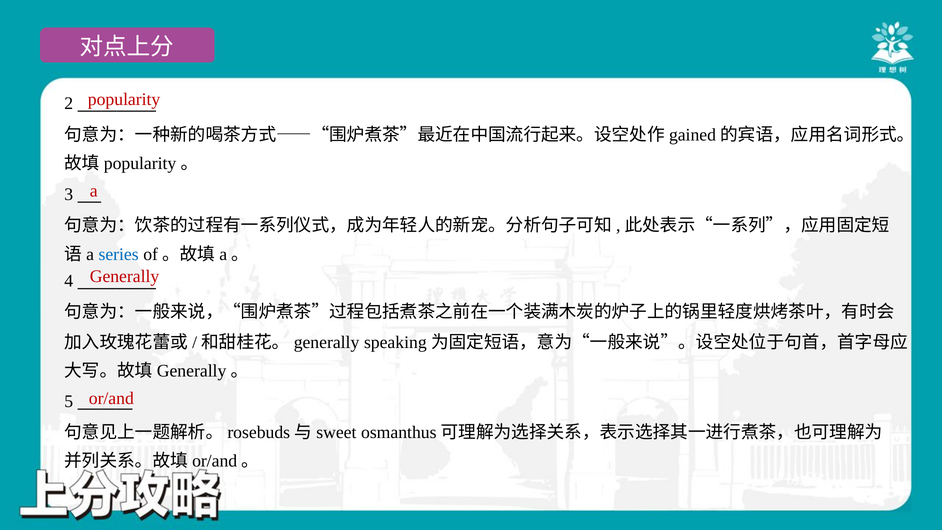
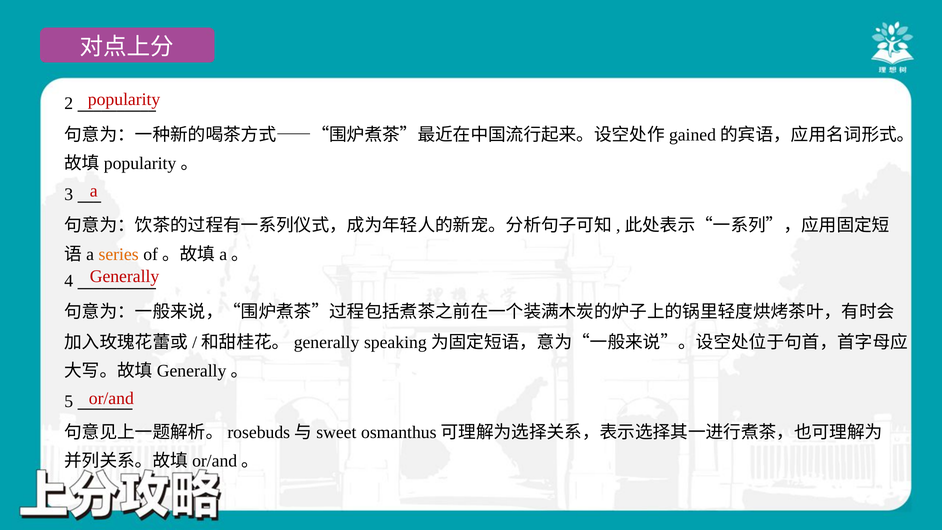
series colour: blue -> orange (119, 255)
